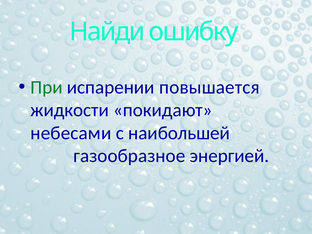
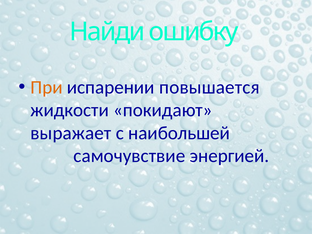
При colour: green -> orange (46, 87)
небесами: небесами -> выражает (71, 133)
газообразное: газообразное -> самочувствие (129, 156)
